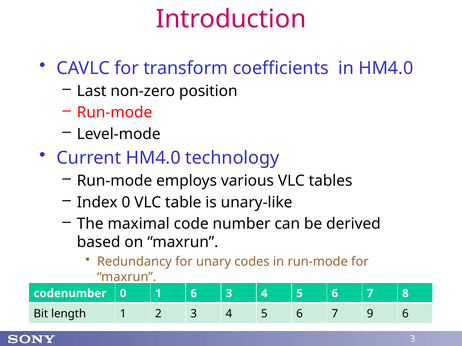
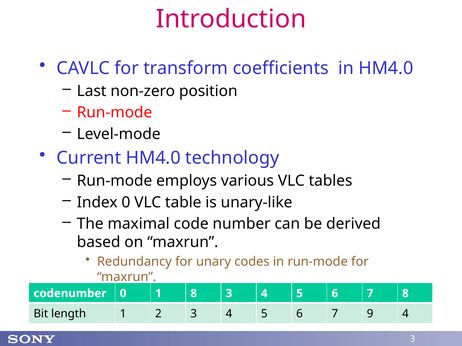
1 6: 6 -> 8 (194, 294)
9 6: 6 -> 4 (405, 314)
